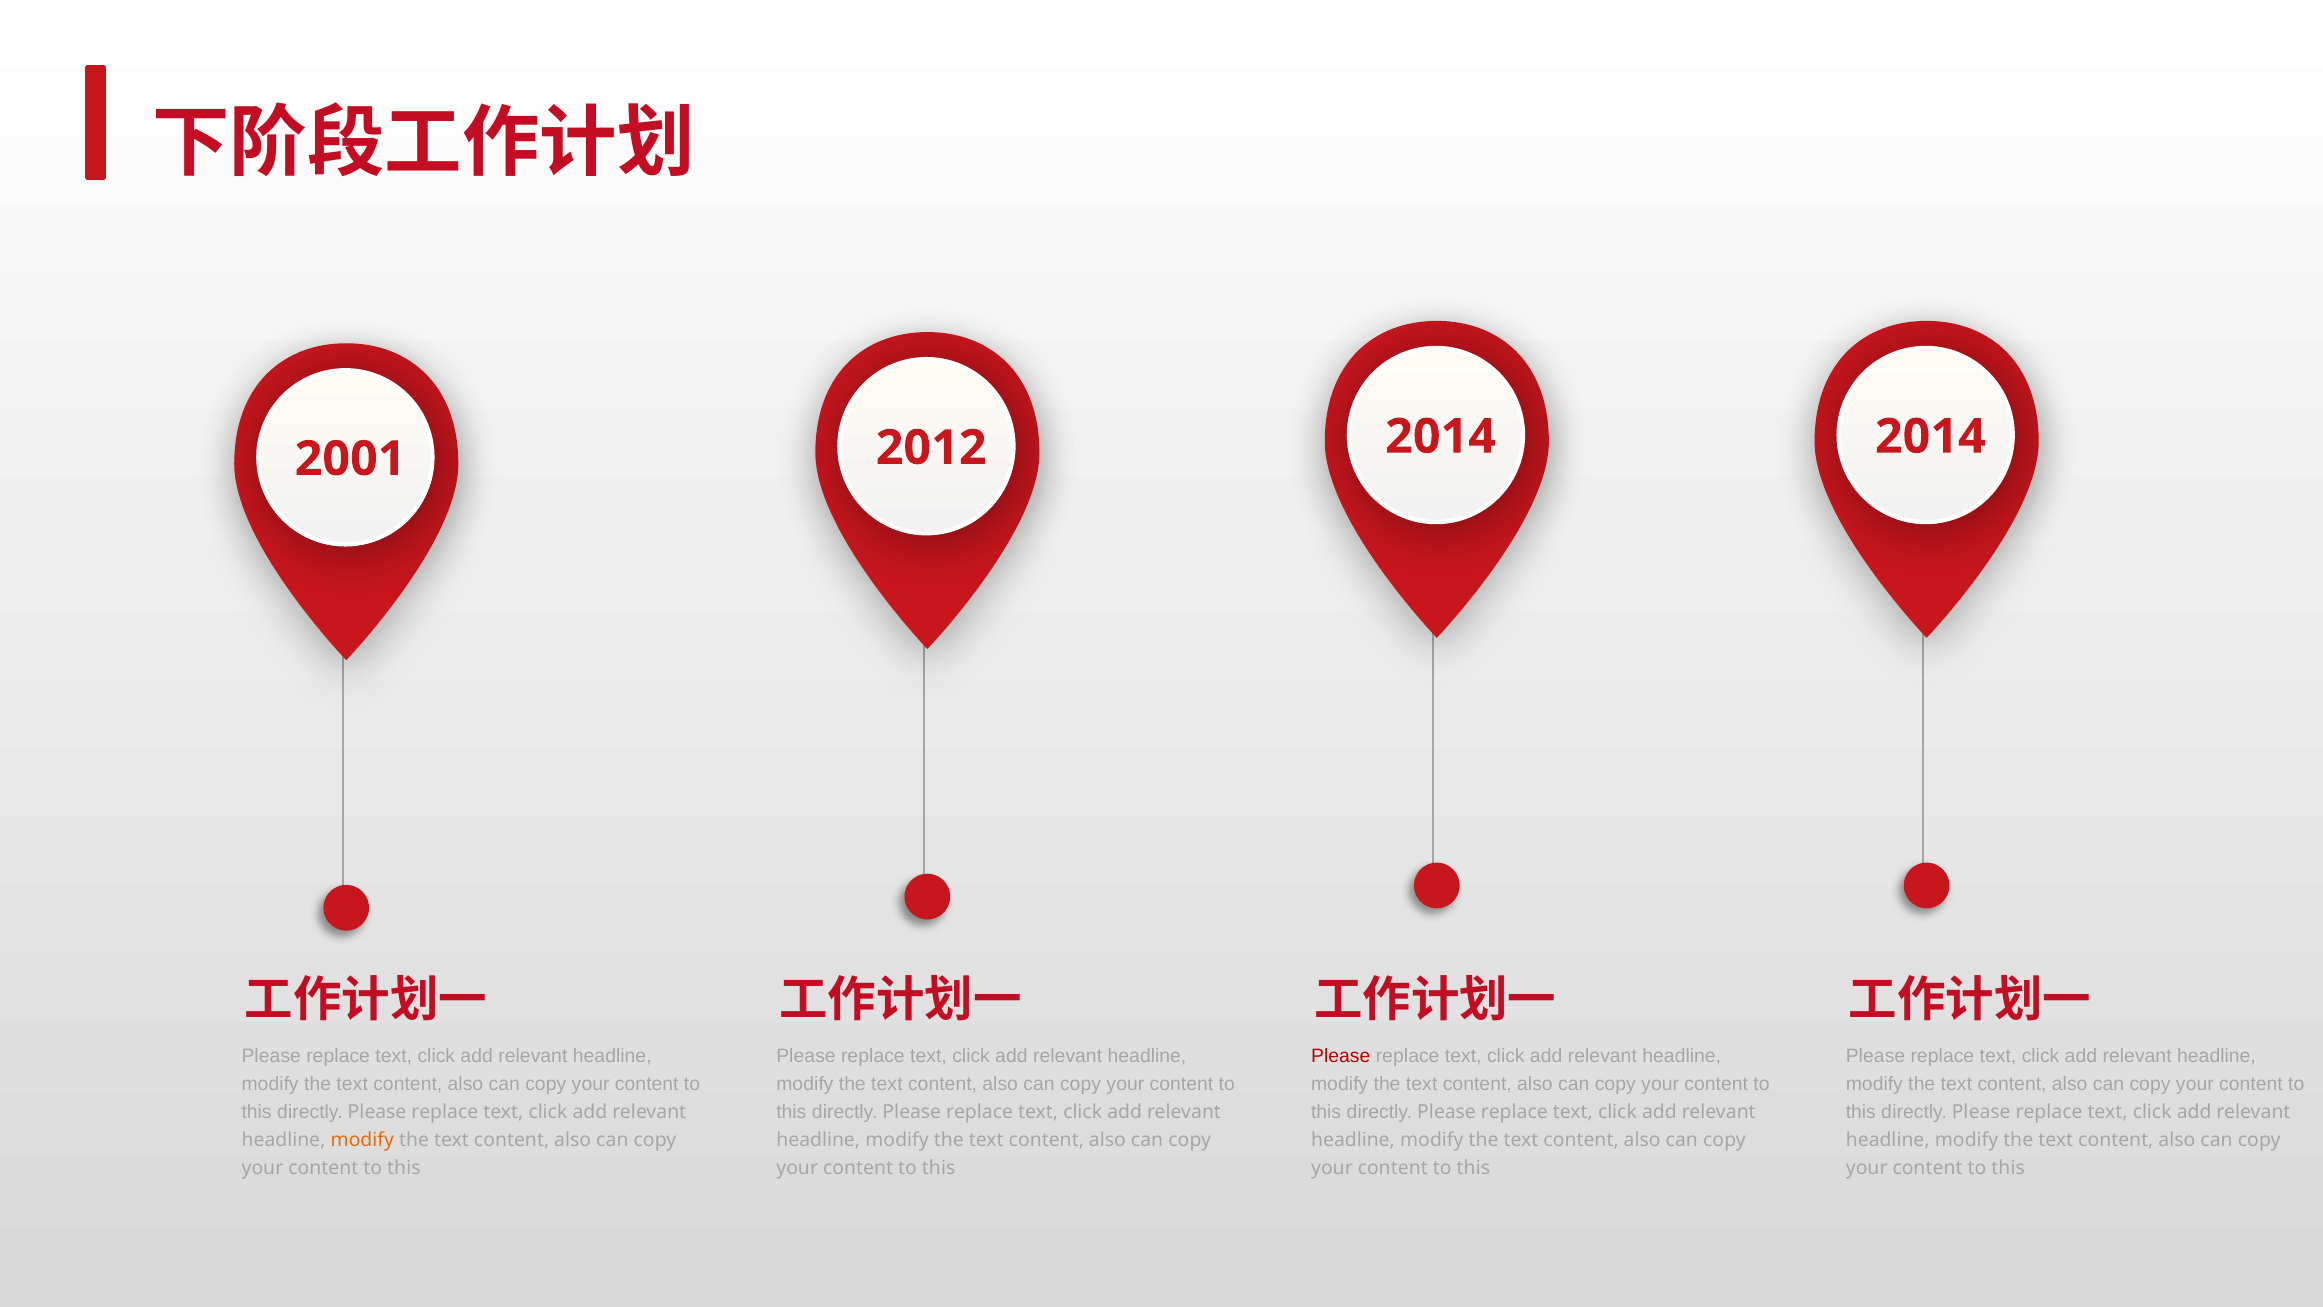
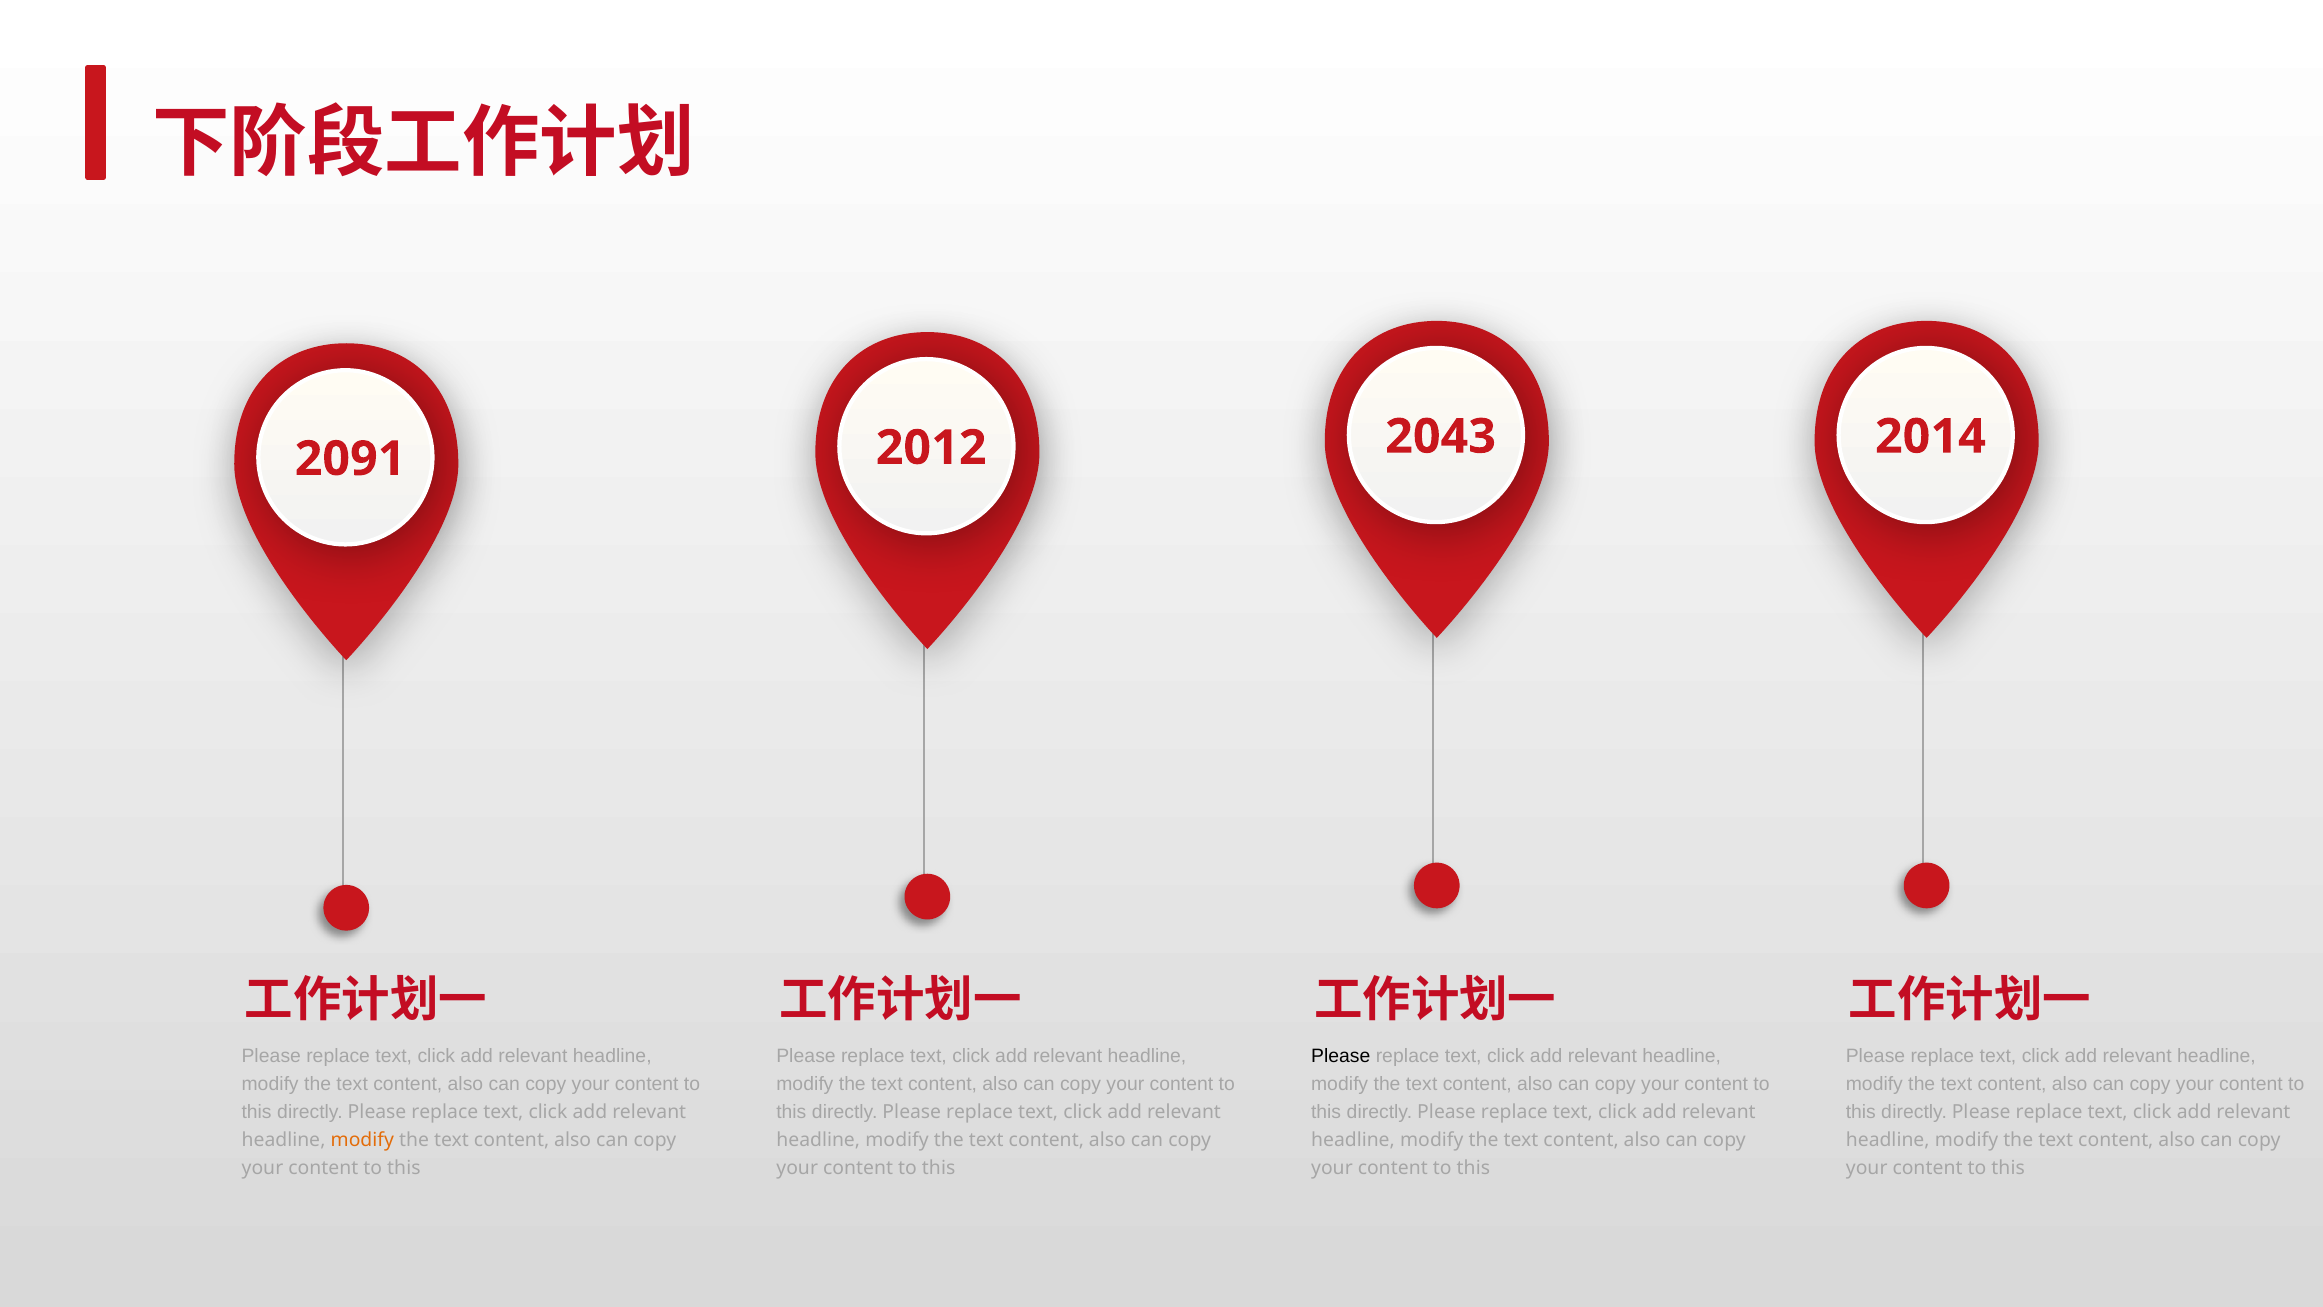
2001: 2001 -> 2091 (350, 459)
2012 2014: 2014 -> 2043 (1441, 437)
Please colour: red -> black (1341, 1056)
